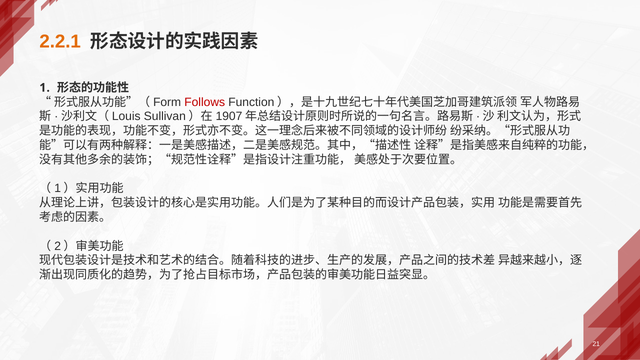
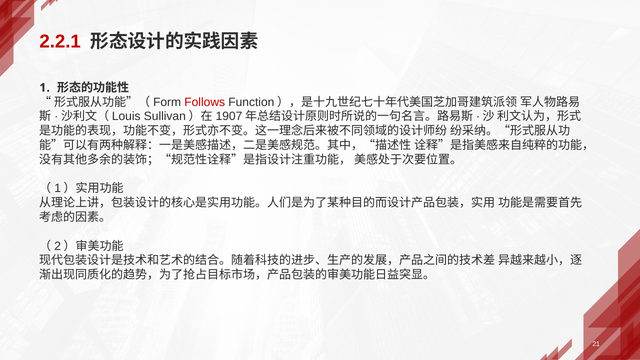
2.2.1 colour: orange -> red (60, 41)
